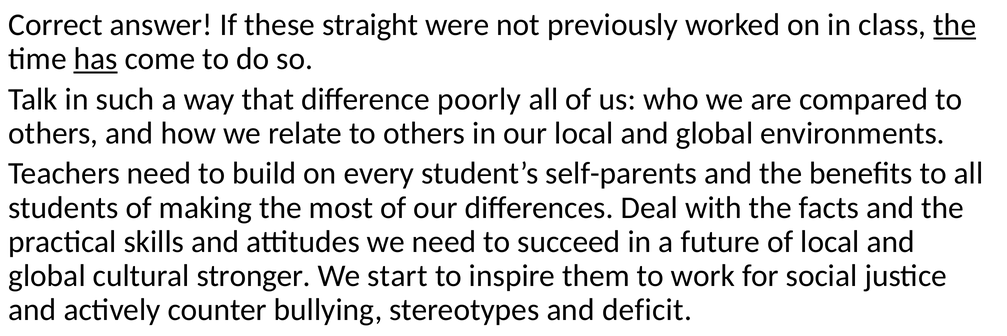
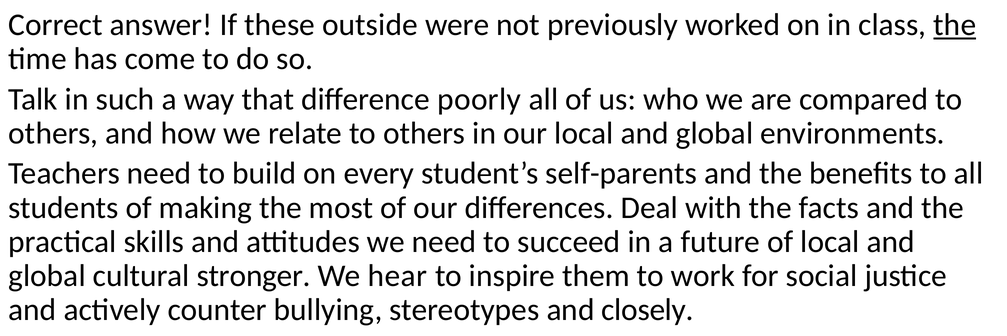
straight: straight -> outside (370, 25)
has underline: present -> none (96, 59)
start: start -> hear (397, 275)
deficit: deficit -> closely (648, 310)
